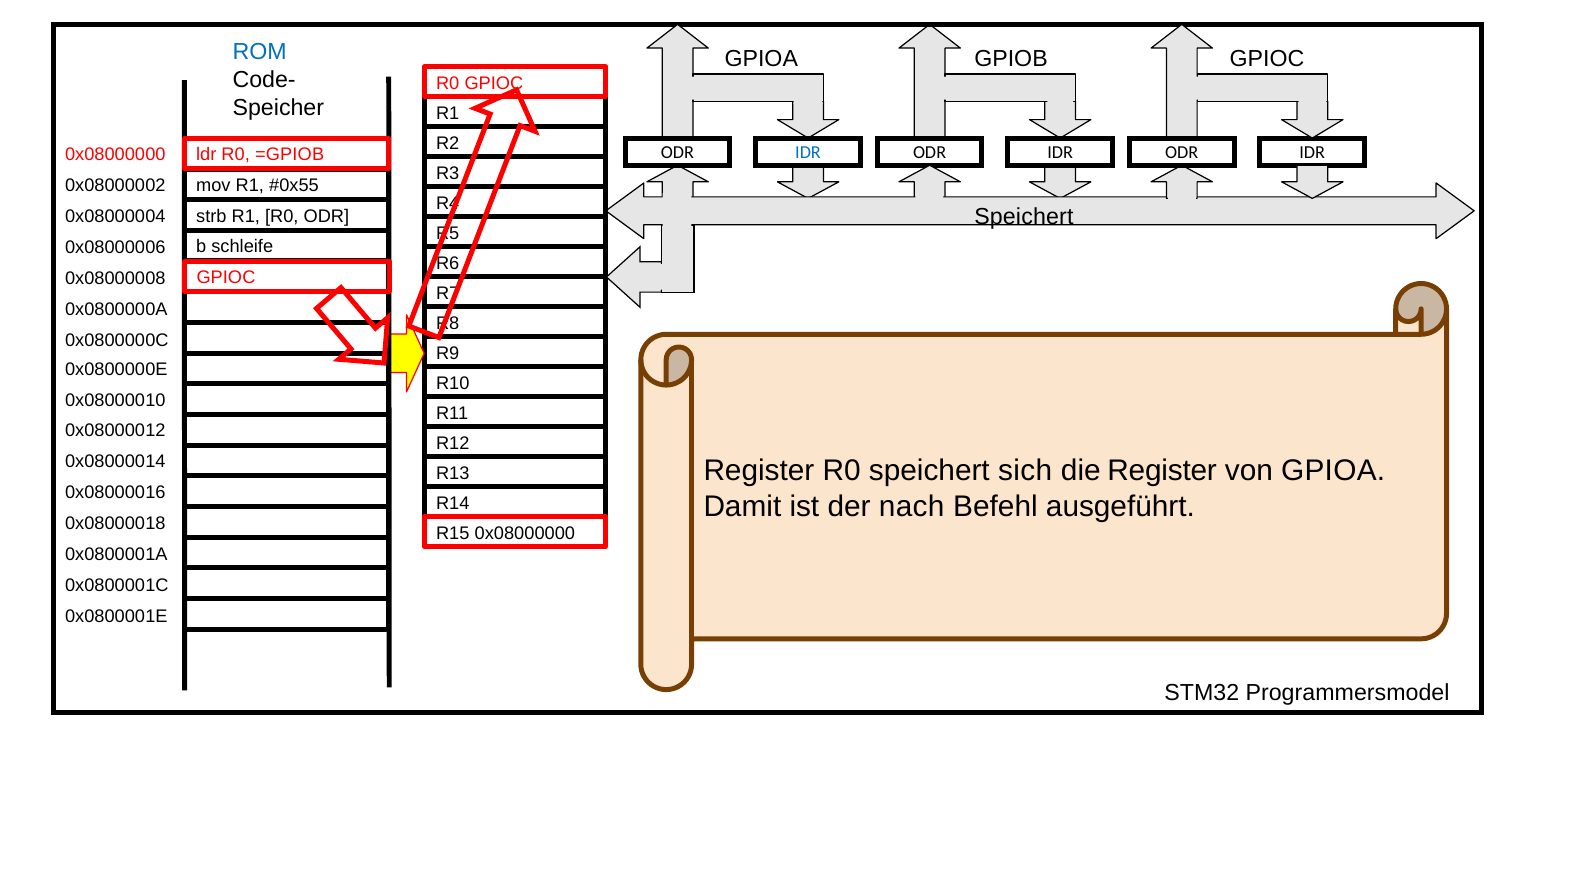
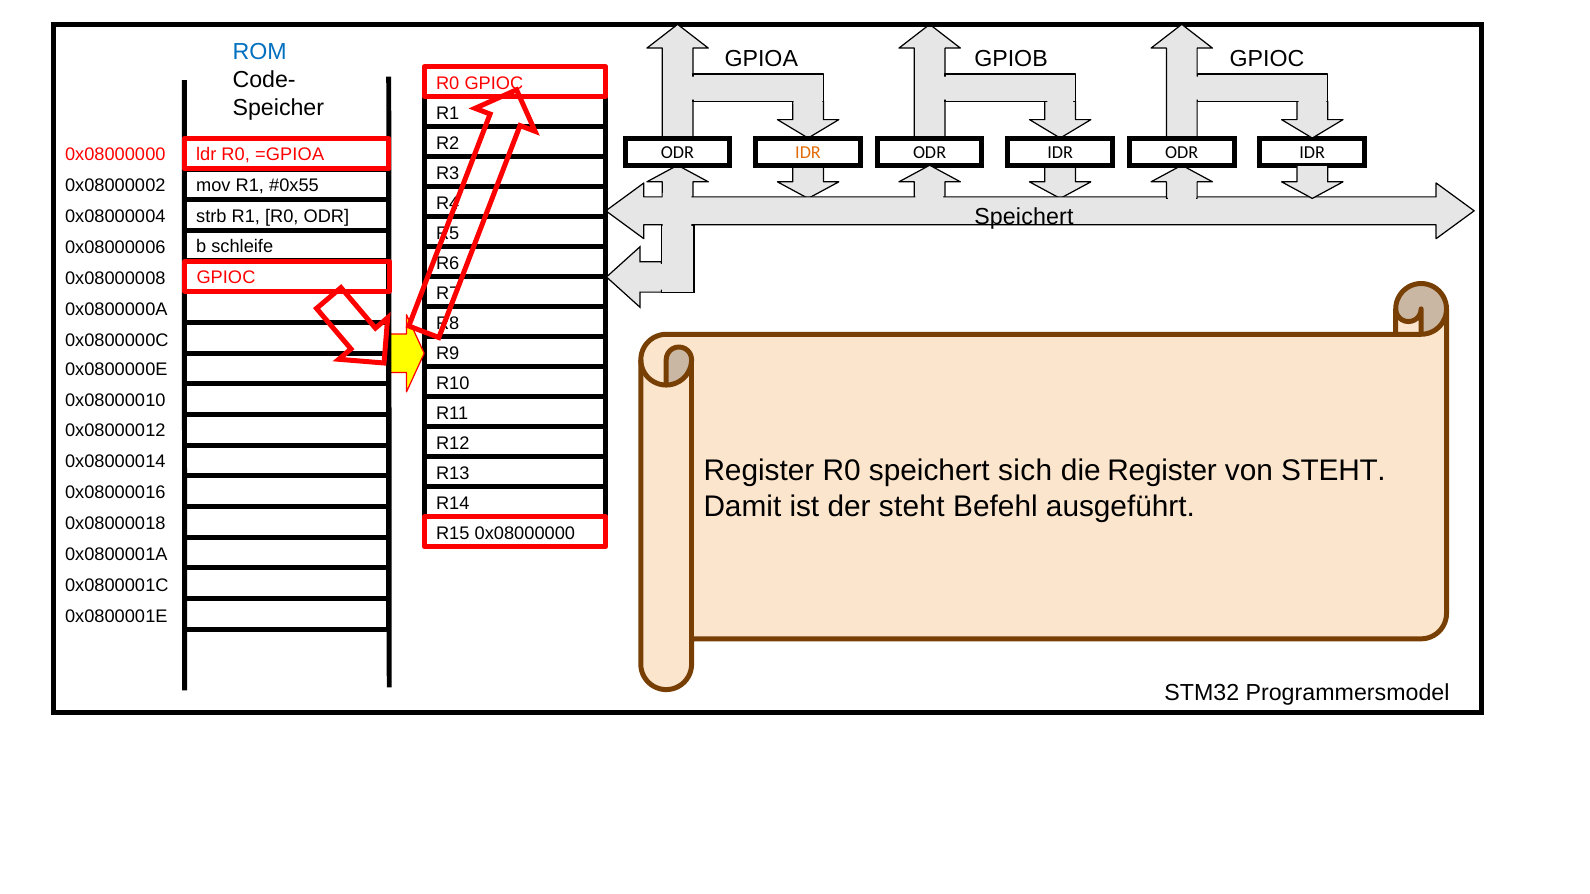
IDR colour: blue -> orange (808, 153)
=GPIOB: =GPIOB -> =GPIOA (290, 155)
von GPIOA: GPIOA -> STEHT (1333, 471)
der nach: nach -> steht (912, 507)
